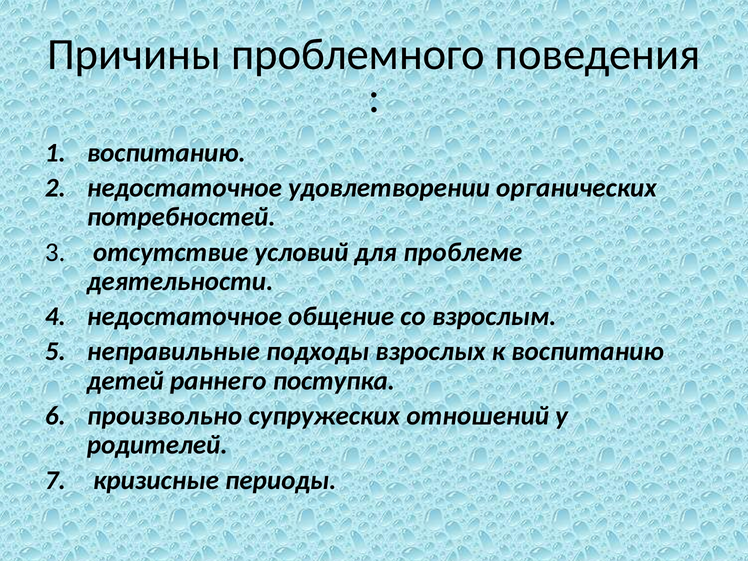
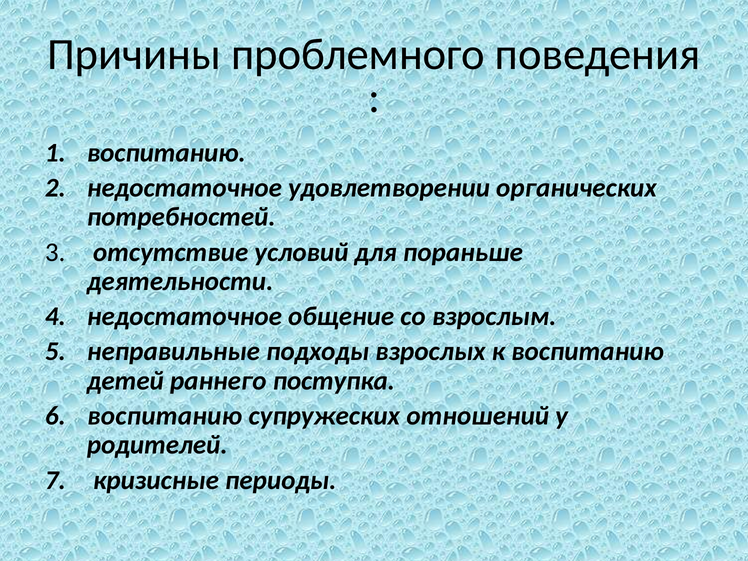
проблеме: проблеме -> пораньше (463, 252)
произвольно: произвольно -> воспитанию (165, 416)
